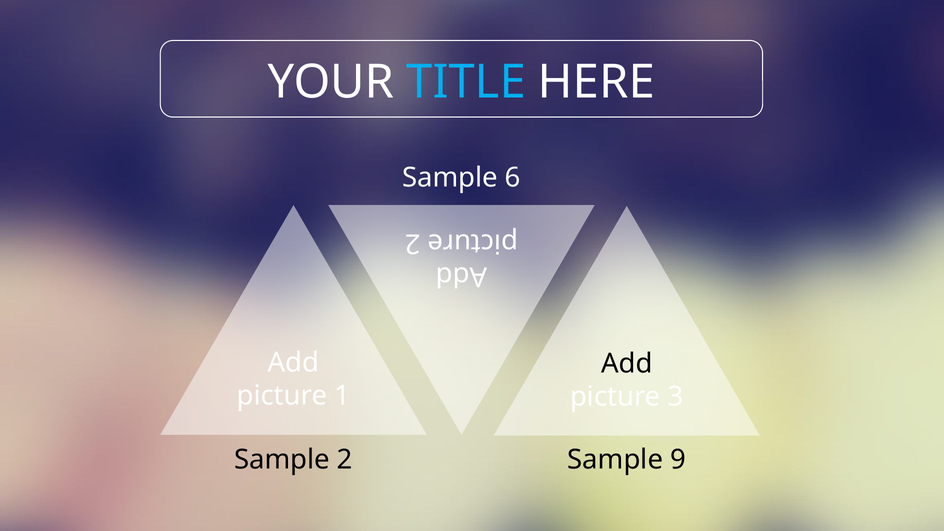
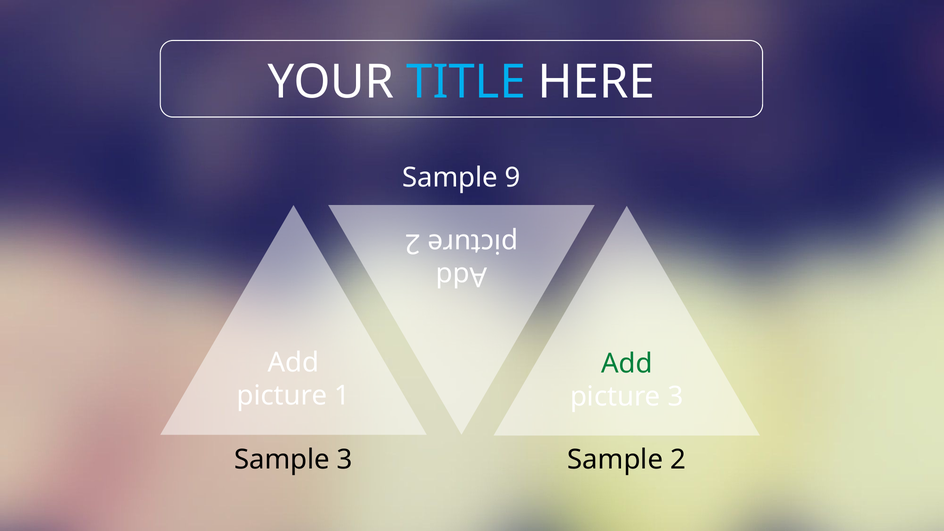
6: 6 -> 9 (513, 178)
Add colour: black -> green (627, 364)
Sample 2: 2 -> 3 (345, 459)
Sample 9: 9 -> 2 (678, 459)
